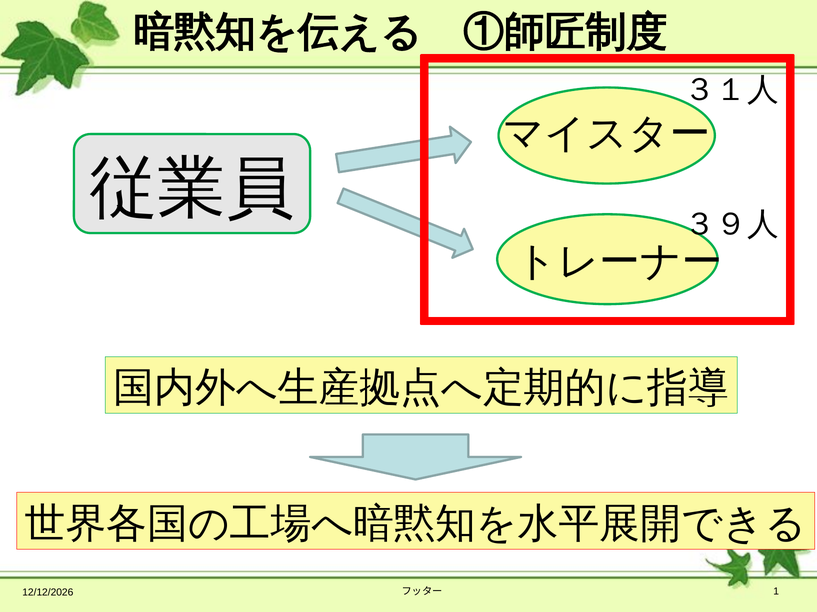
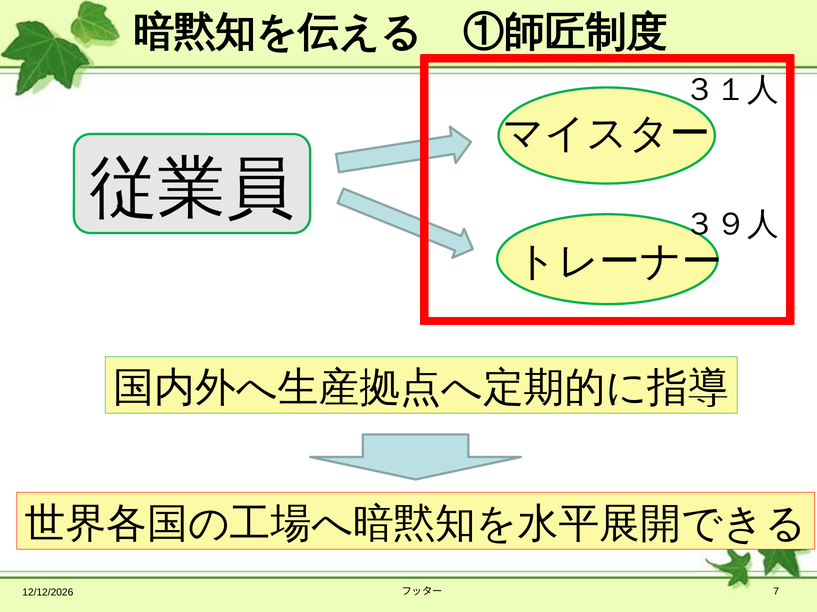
1: 1 -> 7 (776, 592)
